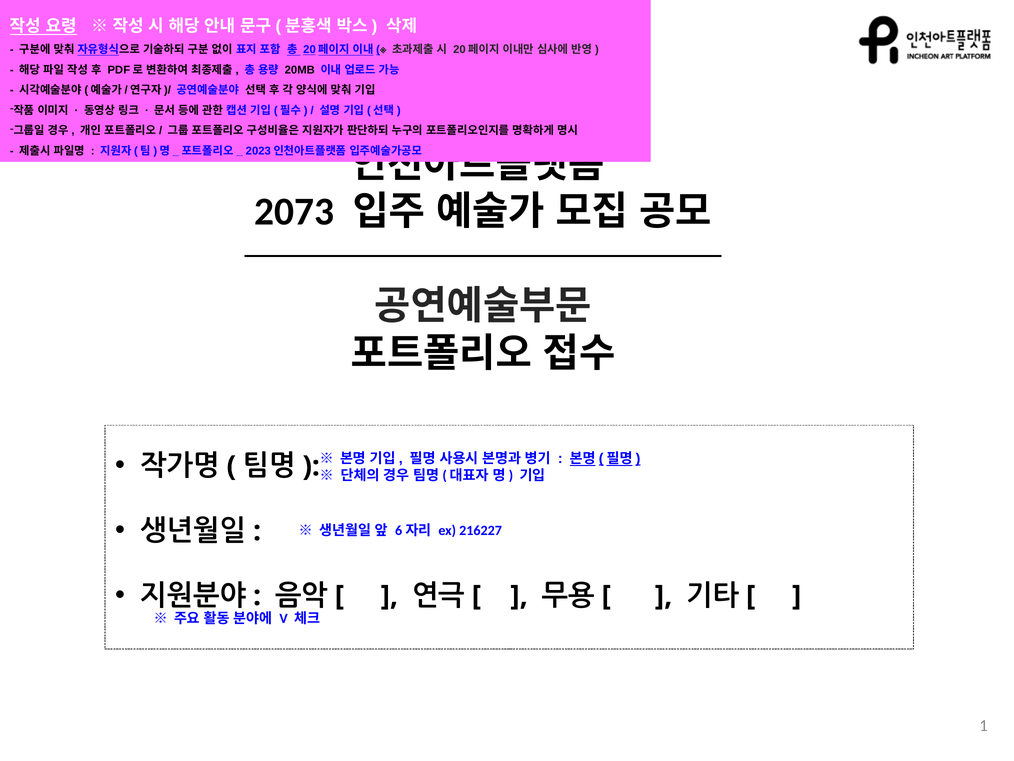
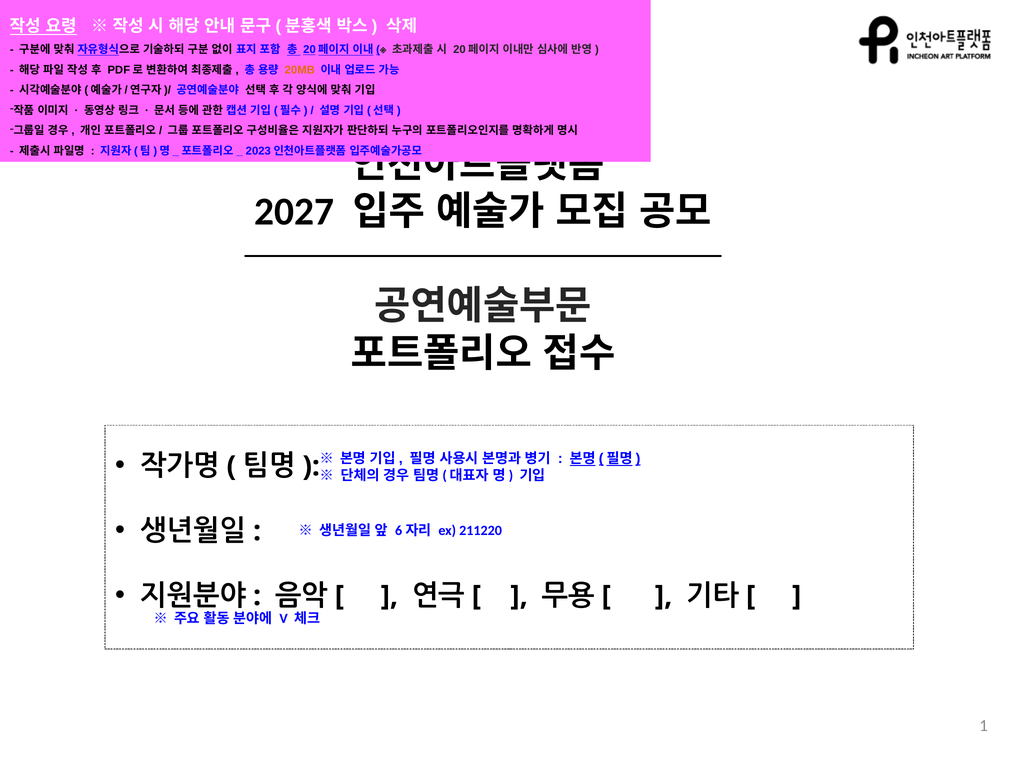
20MB colour: black -> orange (300, 70)
2073: 2073 -> 2027 (294, 211)
216227: 216227 -> 211220 (481, 530)
